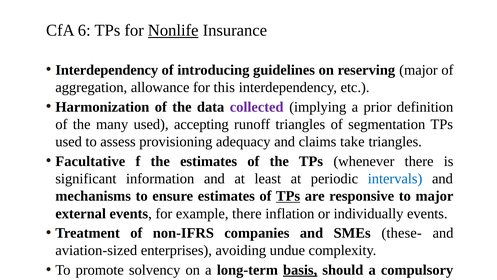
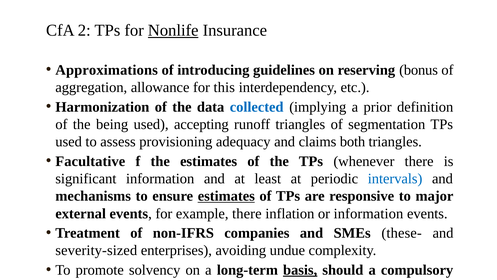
6: 6 -> 2 (84, 30)
Interdependency: Interdependency -> Approximations (107, 70)
reserving major: major -> bonus (419, 70)
collected colour: purple -> blue (257, 107)
many: many -> being (112, 124)
take: take -> both (353, 142)
estimates underline: none -> present (226, 196)
TPs underline: present -> none (288, 196)
or individually: individually -> information (368, 213)
aviation-sized: aviation-sized -> severity-sized (96, 250)
